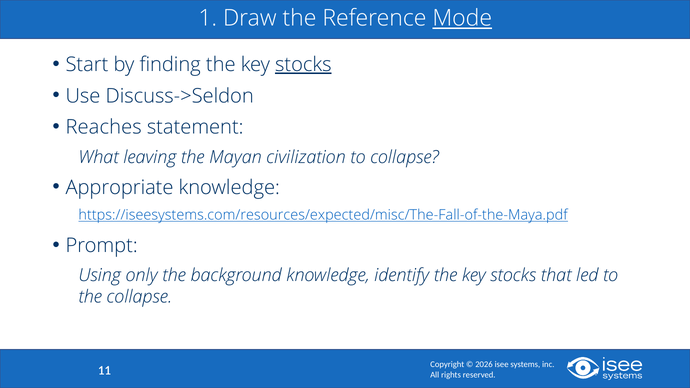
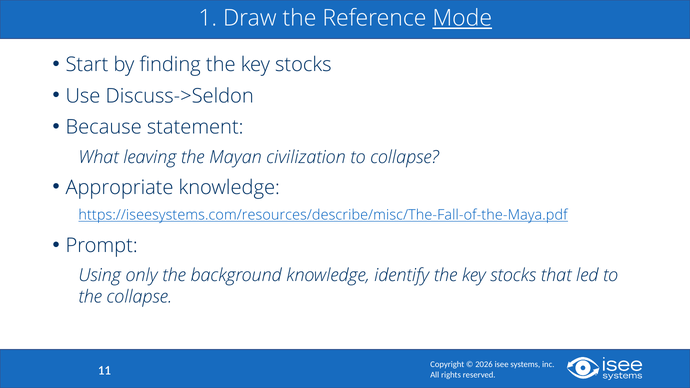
stocks underline: present -> none (303, 65)
Reaches: Reaches -> Because (104, 127)
https://iseesystems.com/resources/expected/misc/The-Fall-of-the-Maya.pdf: https://iseesystems.com/resources/expected/misc/The-Fall-of-the-Maya.pdf -> https://iseesystems.com/resources/describe/misc/The-Fall-of-the-Maya.pdf (323, 215)
